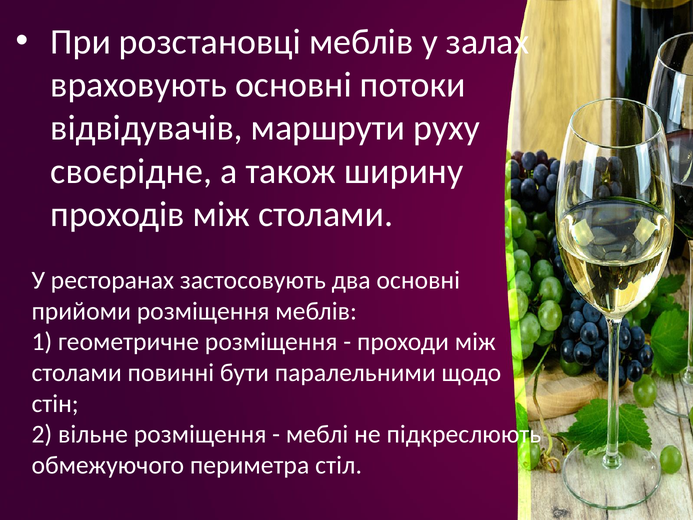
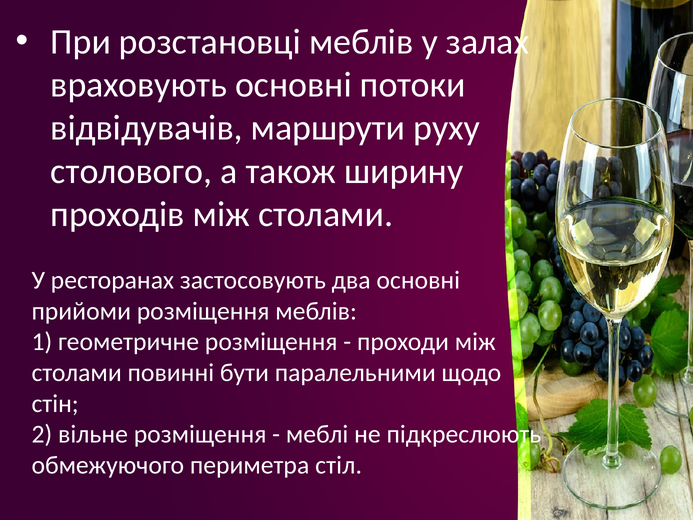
своєрідне: своєрідне -> столового (131, 171)
